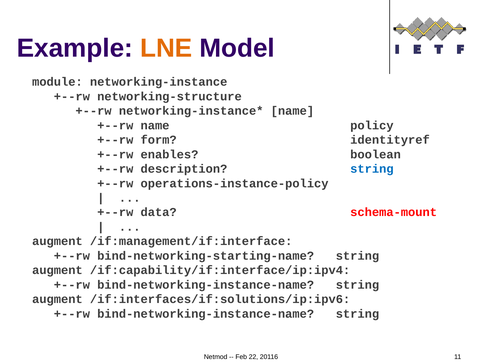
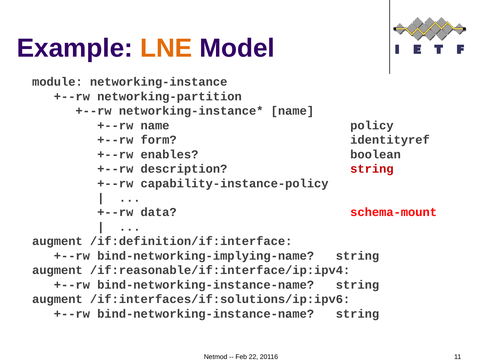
networking-structure: networking-structure -> networking-partition (169, 96)
string colour: blue -> red (372, 169)
operations-instance-policy: operations-instance-policy -> capability-instance-policy (235, 183)
/if:management/if:interface: /if:management/if:interface -> /if:definition/if:interface (191, 241)
bind-networking-starting-name: bind-networking-starting-name -> bind-networking-implying-name (206, 255)
/if:capability/if:interface/ip:ipv4: /if:capability/if:interface/ip:ipv4 -> /if:reasonable/if:interface/ip:ipv4 (220, 270)
